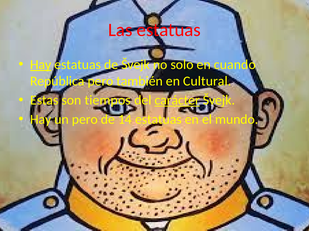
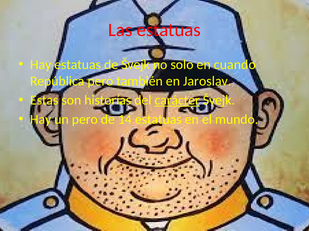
Hay underline: present -> none (41, 65)
Cultural: Cultural -> Jaroslav (207, 81)
tiempos: tiempos -> historías (108, 101)
